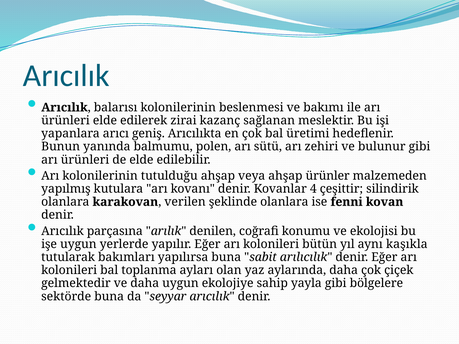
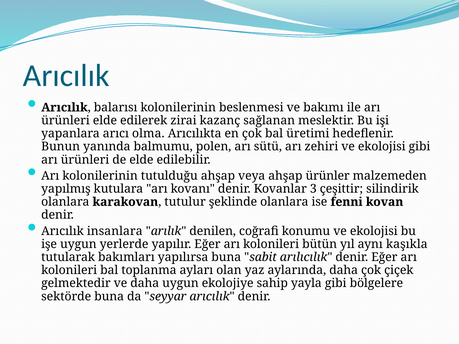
geniş: geniş -> olma (148, 134)
zehiri ve bulunur: bulunur -> ekolojisi (382, 147)
4: 4 -> 3 (313, 189)
verilen: verilen -> tutulur (185, 202)
parçasına: parçasına -> insanlara (115, 231)
